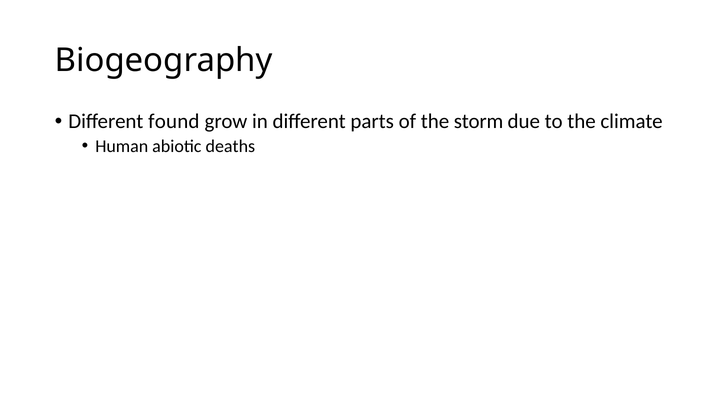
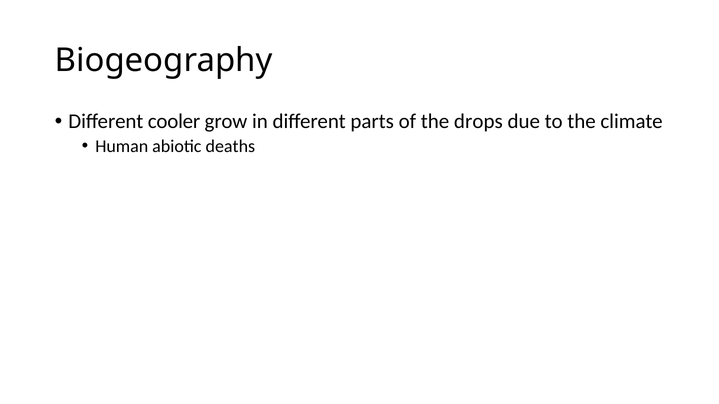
found: found -> cooler (174, 122)
storm: storm -> drops (478, 122)
